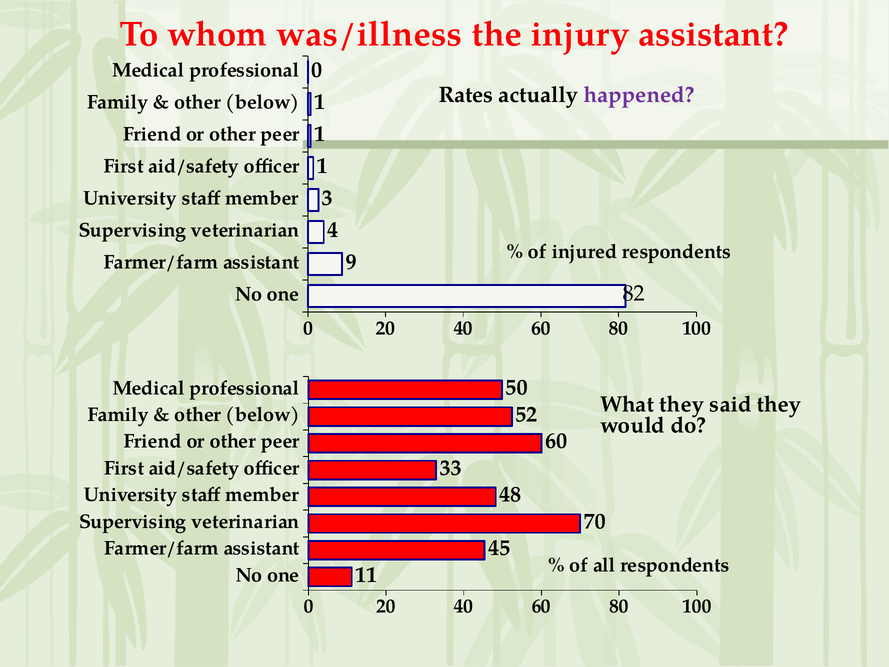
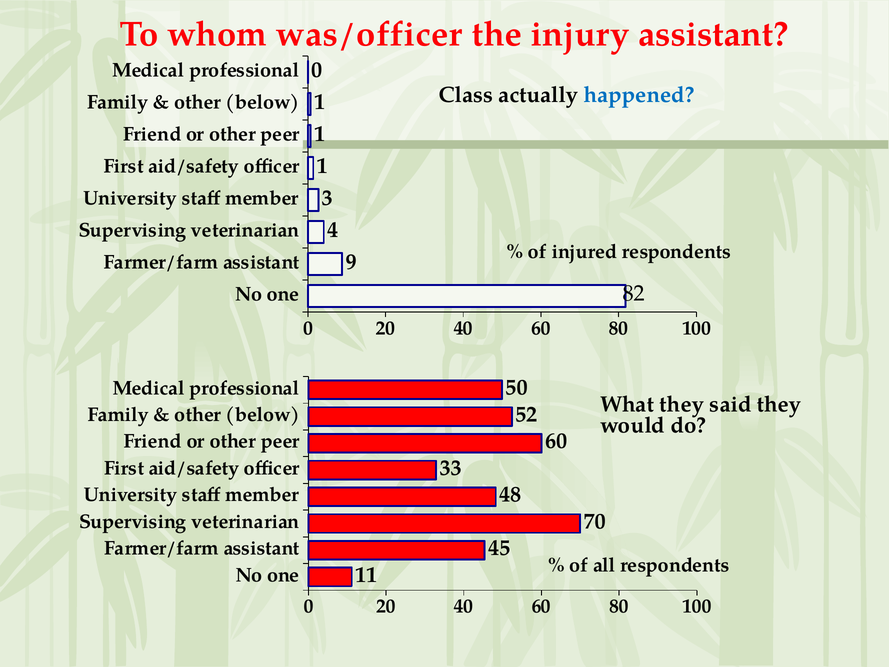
was/illness: was/illness -> was/officer (369, 34)
Rates: Rates -> Class (466, 95)
happened colour: purple -> blue (639, 95)
